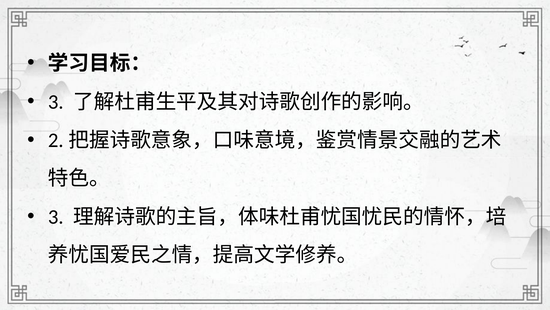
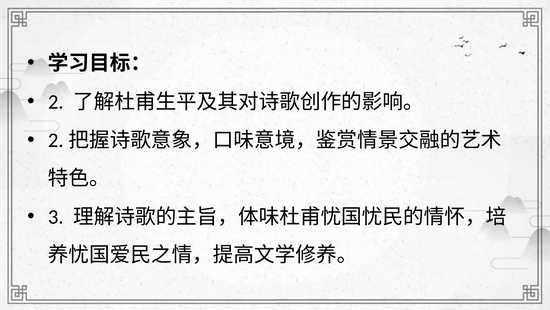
3: 3 -> 2 (56, 102)
